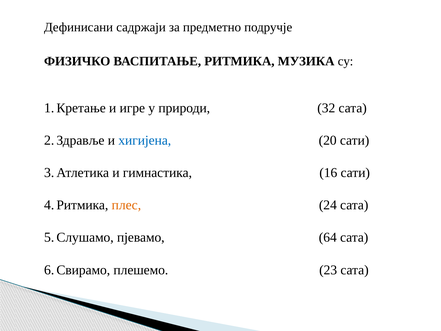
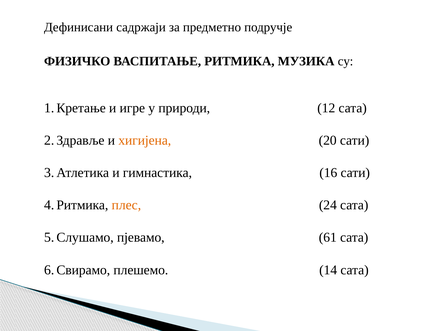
32: 32 -> 12 (326, 108)
хигијена colour: blue -> orange (145, 140)
64: 64 -> 61 (328, 237)
23: 23 -> 14 (328, 270)
